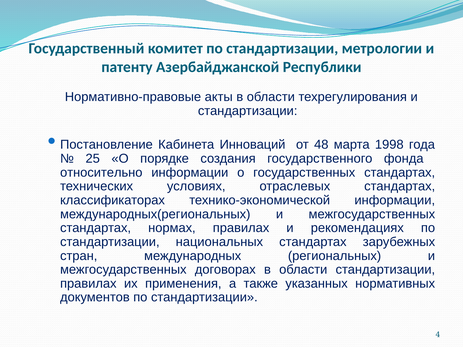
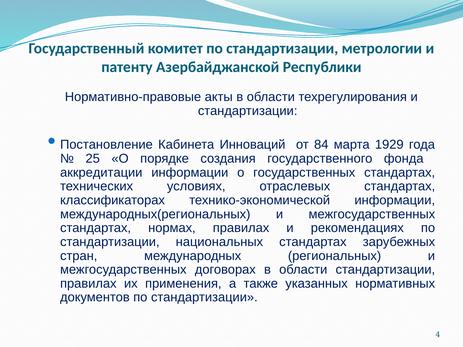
48: 48 -> 84 (321, 145)
1998: 1998 -> 1929 (389, 145)
относительно: относительно -> аккредитации (101, 173)
